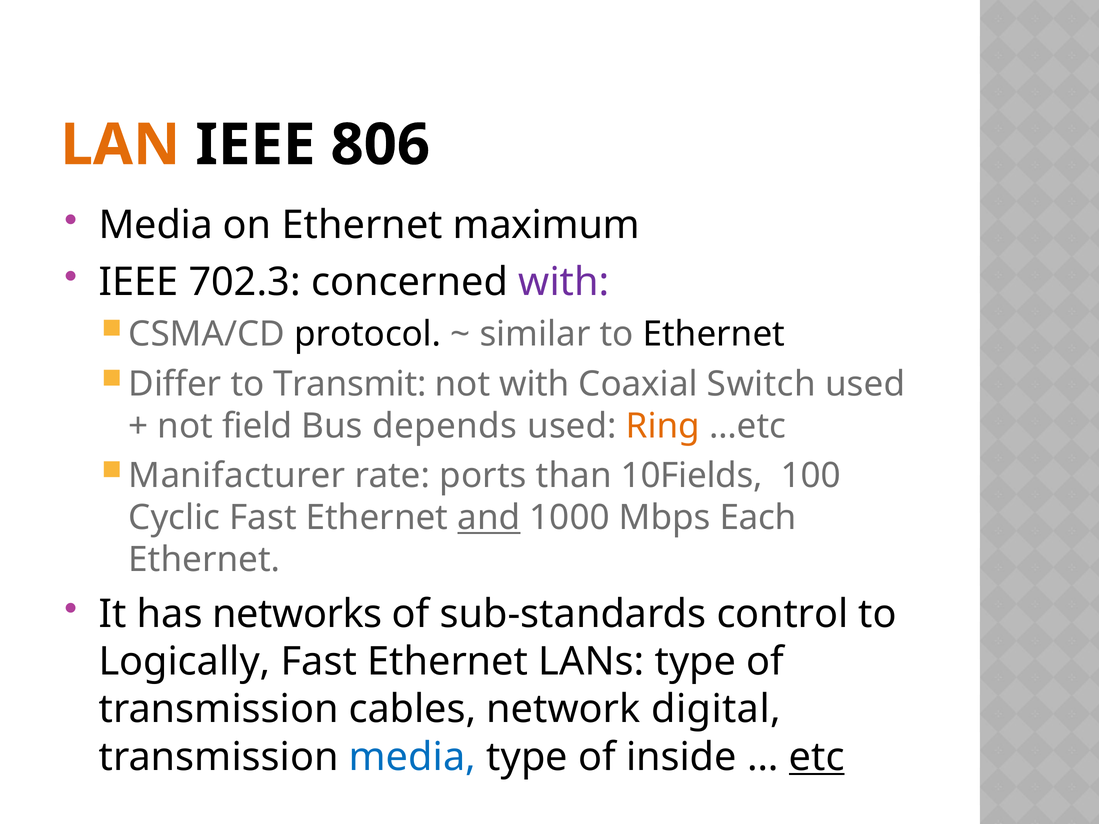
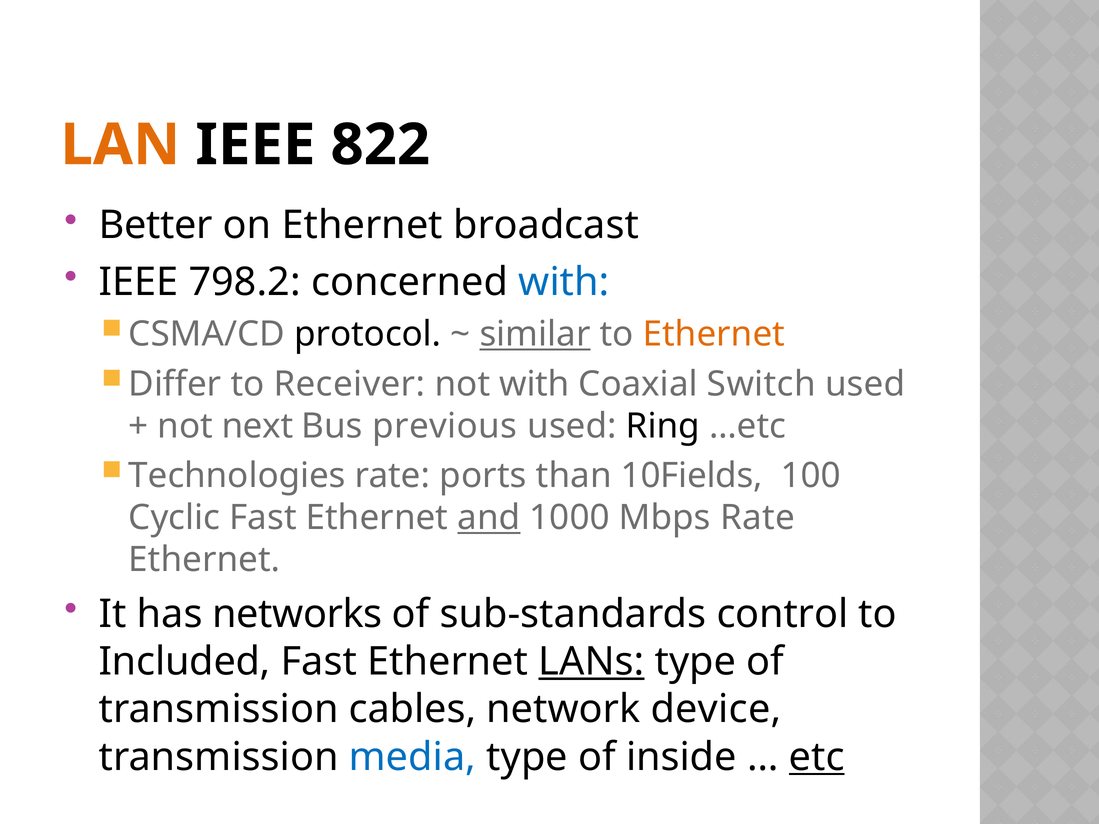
806: 806 -> 822 (380, 145)
Media: Media -> Better (156, 225)
maximum: maximum -> broadcast (546, 225)
702.3: 702.3 -> 798.2 (245, 282)
with colour: purple -> blue (564, 282)
similar underline: none -> present (535, 334)
Ethernet colour: black -> orange (714, 334)
Transmit: Transmit -> Receiver (349, 384)
field: field -> next (257, 426)
depends: depends -> previous (445, 426)
Ring colour: orange -> black (663, 426)
Manifacturer: Manifacturer -> Technologies (237, 476)
Mbps Each: Each -> Rate (758, 518)
Logically: Logically -> Included (185, 662)
LANs underline: none -> present (591, 662)
digital: digital -> device (716, 710)
